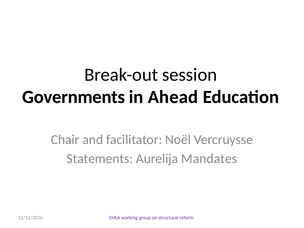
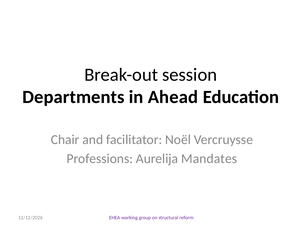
Governments: Governments -> Departments (73, 97)
Statements: Statements -> Professions (100, 159)
